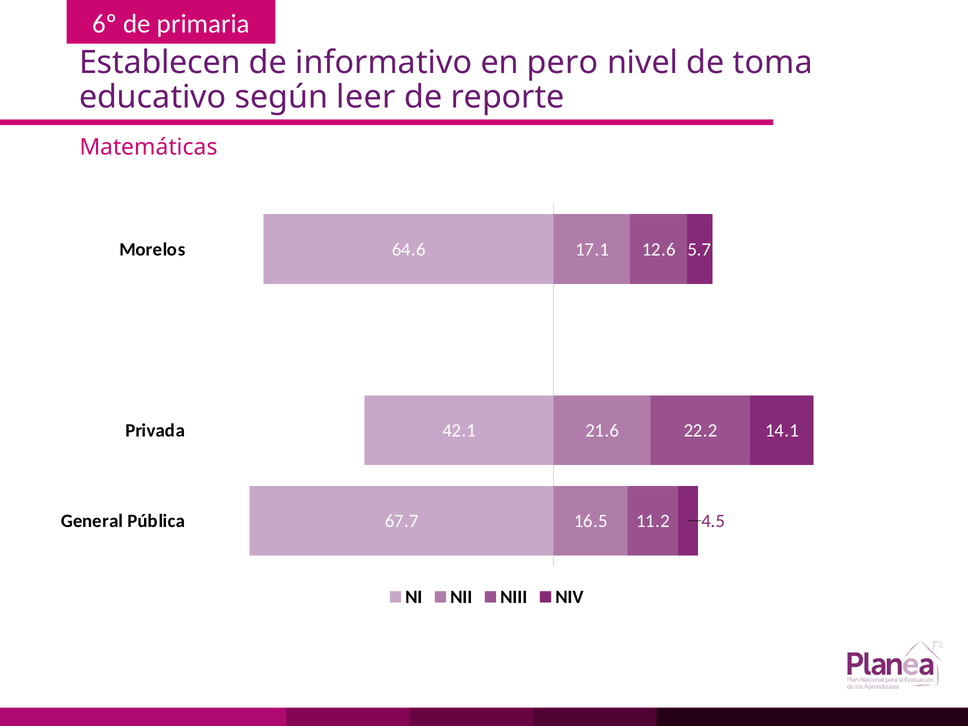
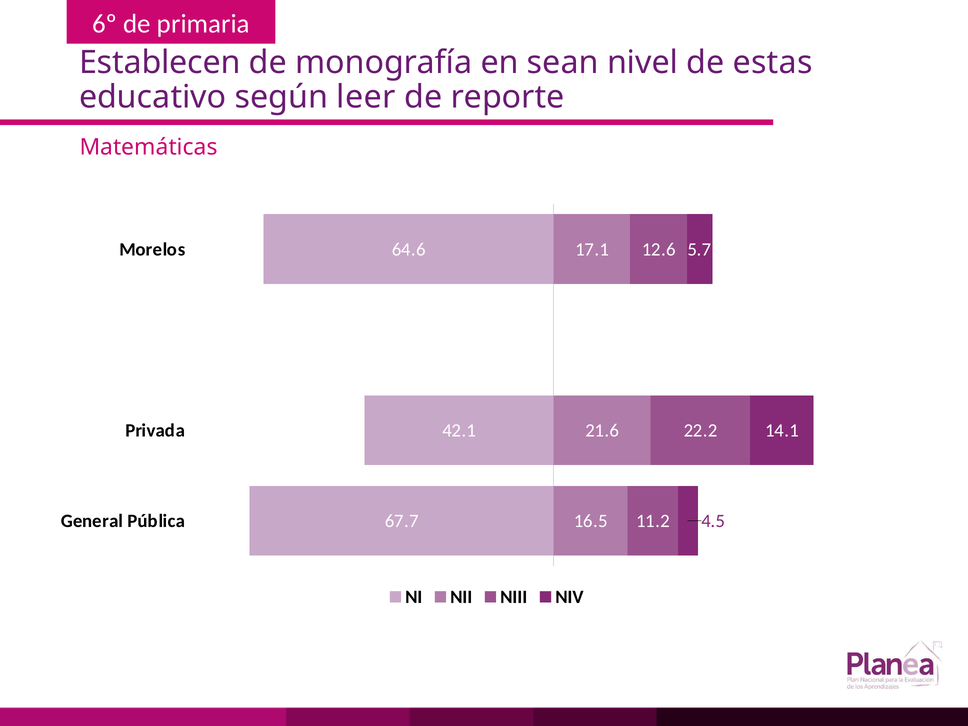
informativo: informativo -> monografía (384, 62)
pero: pero -> sean (563, 62)
toma: toma -> estas (773, 62)
